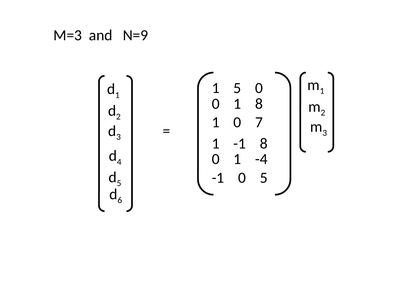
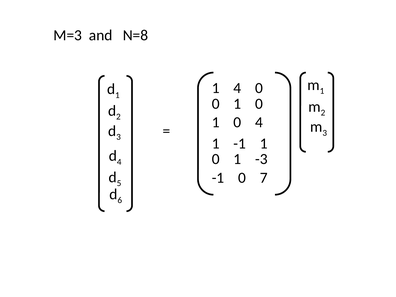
N=9: N=9 -> N=8 (136, 35)
1 5: 5 -> 4 (237, 88)
8: 8 -> 0 (259, 104)
0 7: 7 -> 4 (259, 122)
-1 8: 8 -> 1 (264, 144)
-4: -4 -> -3 (261, 159)
0 5: 5 -> 7 (264, 178)
